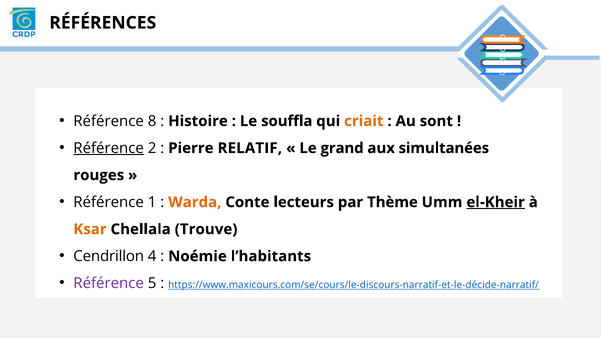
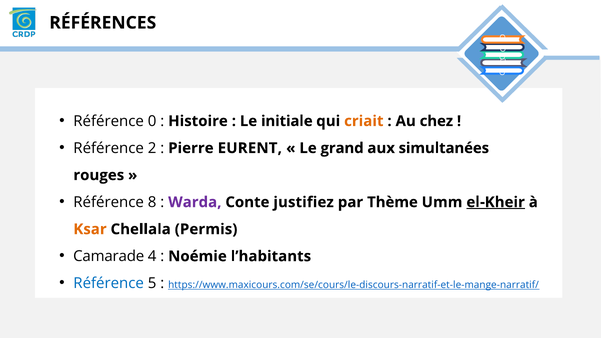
8: 8 -> 0 (152, 121)
souffla: souffla -> initiale (287, 121)
sont: sont -> chez (436, 121)
Référence underline: present -> none (109, 148)
RELATIF: RELATIF -> EURENT (250, 148)
1: 1 -> 8 (152, 202)
Warda colour: orange -> purple (195, 202)
lecteurs: lecteurs -> justifiez (304, 202)
Trouve: Trouve -> Permis (206, 229)
Cendrillon: Cendrillon -> Camarade (109, 256)
Référence colour: purple -> blue (109, 283)
https://www.maxicours.com/se/cours/le-discours-narratif-et-le-décide-narratif/: https://www.maxicours.com/se/cours/le-discours-narratif-et-le-décide-narratif/ -> https://www.maxicours.com/se/cours/le-discours-narratif-et-le-mange-narratif/ (354, 285)
